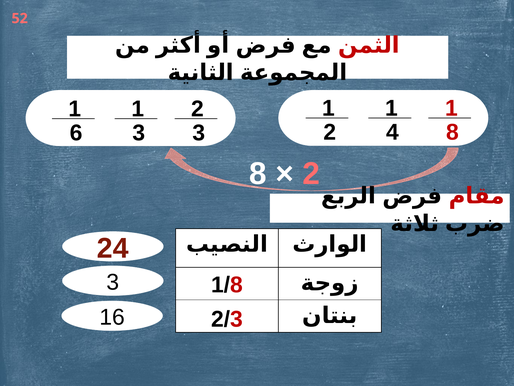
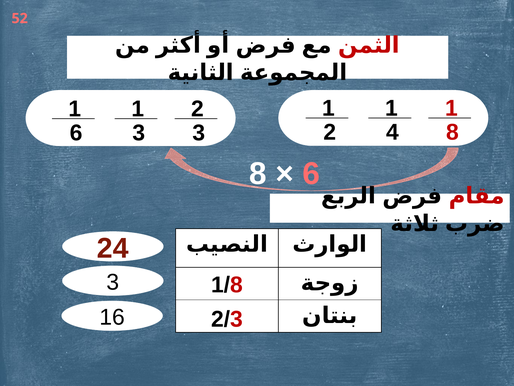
2: 2 -> 6 (311, 173)
